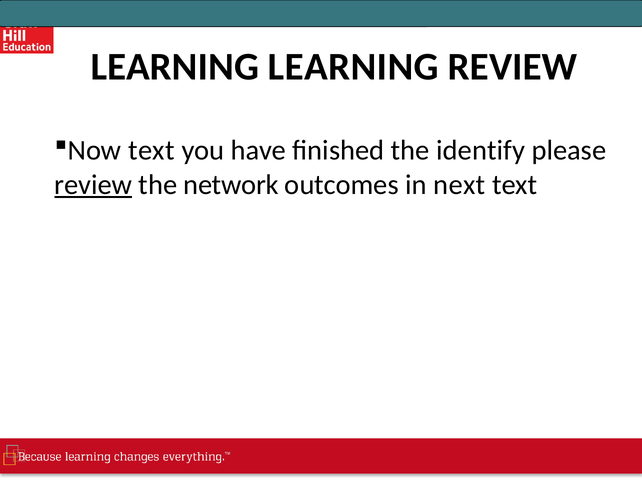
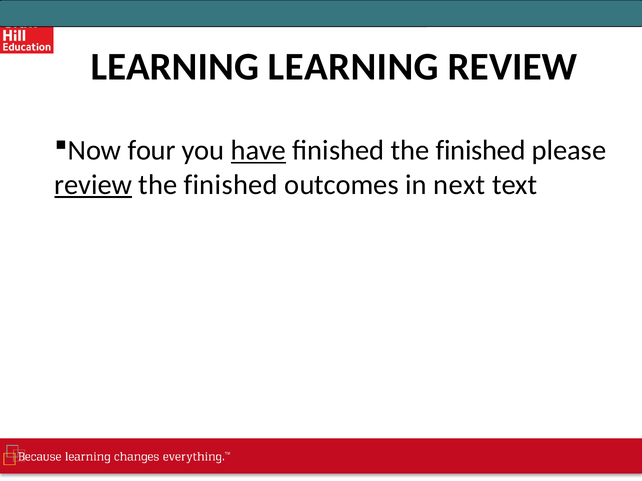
Now text: text -> four (152, 151)
have underline: none -> present (259, 151)
finished the identify: identify -> finished (481, 151)
network: network -> finished (231, 185)
